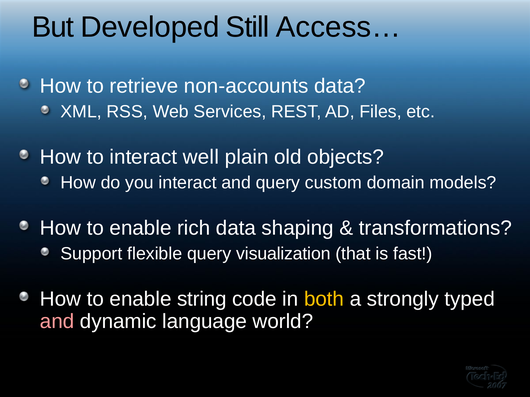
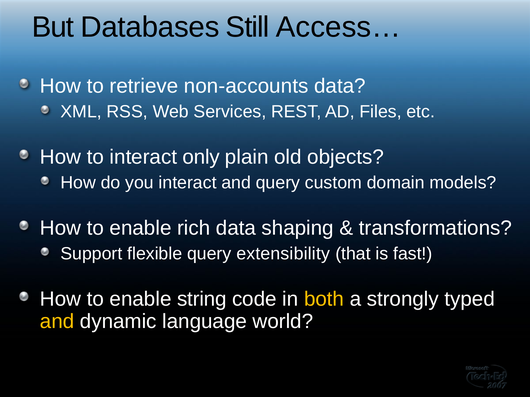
Developed: Developed -> Databases (150, 27)
well: well -> only (201, 157)
visualization: visualization -> extensibility (283, 254)
and colour: pink -> yellow (57, 322)
